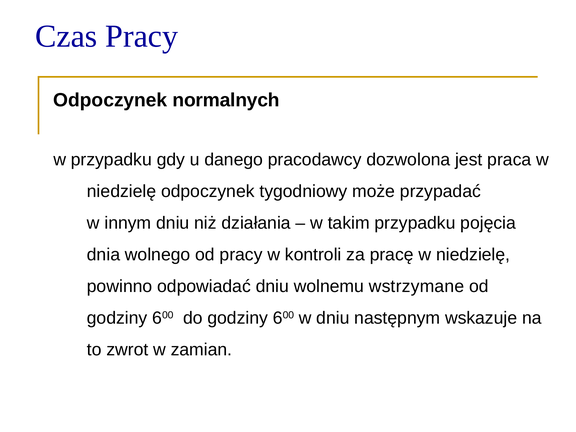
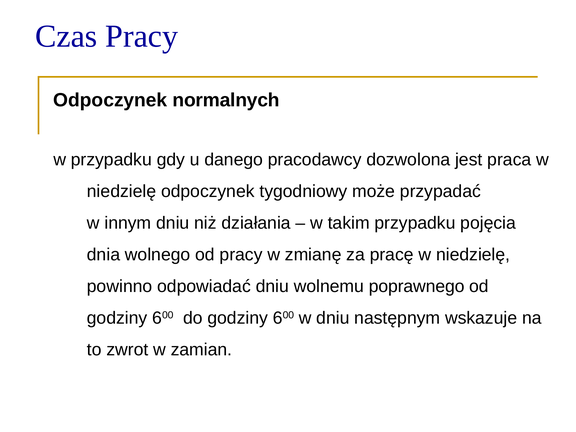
kontroli: kontroli -> zmianę (313, 255)
wstrzymane: wstrzymane -> poprawnego (417, 286)
